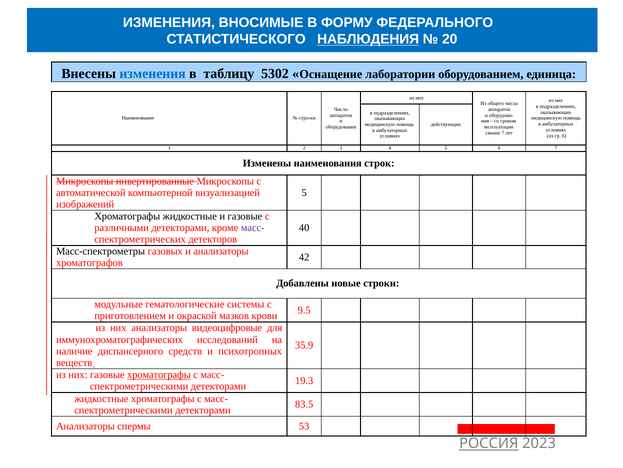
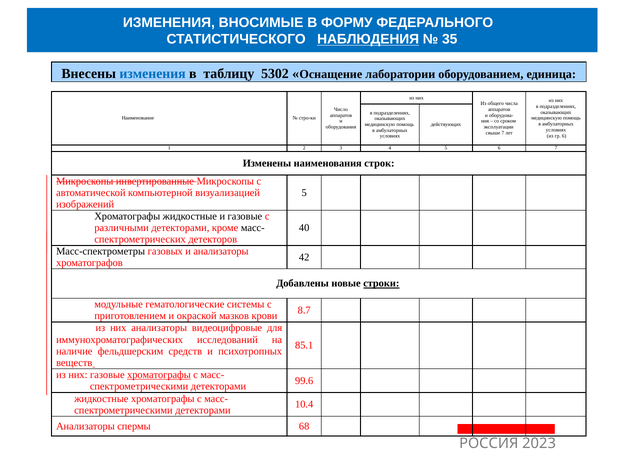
20: 20 -> 35 (450, 39)
масс- colour: purple -> black (253, 228)
строки underline: none -> present (381, 283)
9.5: 9.5 -> 8.7 (304, 310)
35.9: 35.9 -> 85.1 (304, 345)
диспансерного: диспансерного -> фельдшерским (131, 351)
19.3: 19.3 -> 99.6 (304, 380)
83.5: 83.5 -> 10.4 (304, 404)
53: 53 -> 68 (304, 425)
РОССИЯ underline: present -> none (489, 443)
